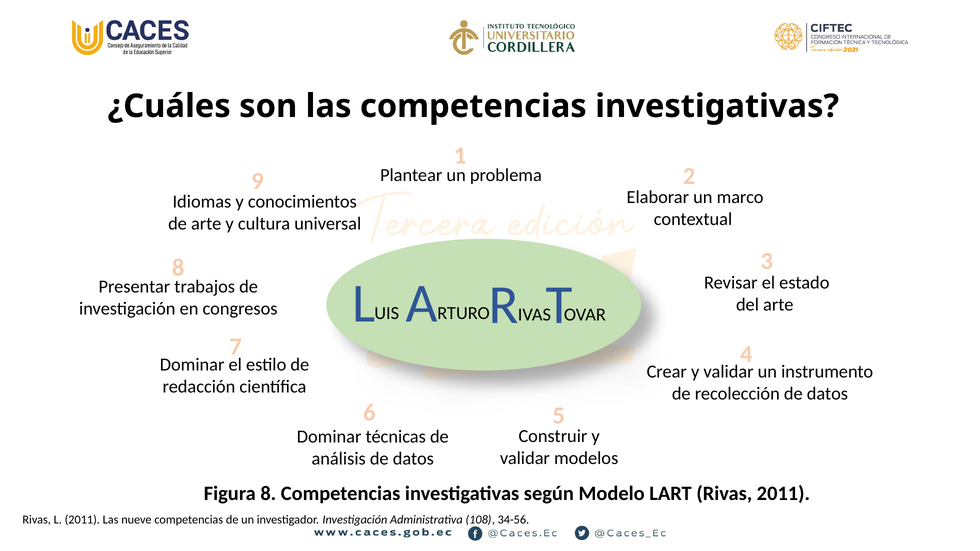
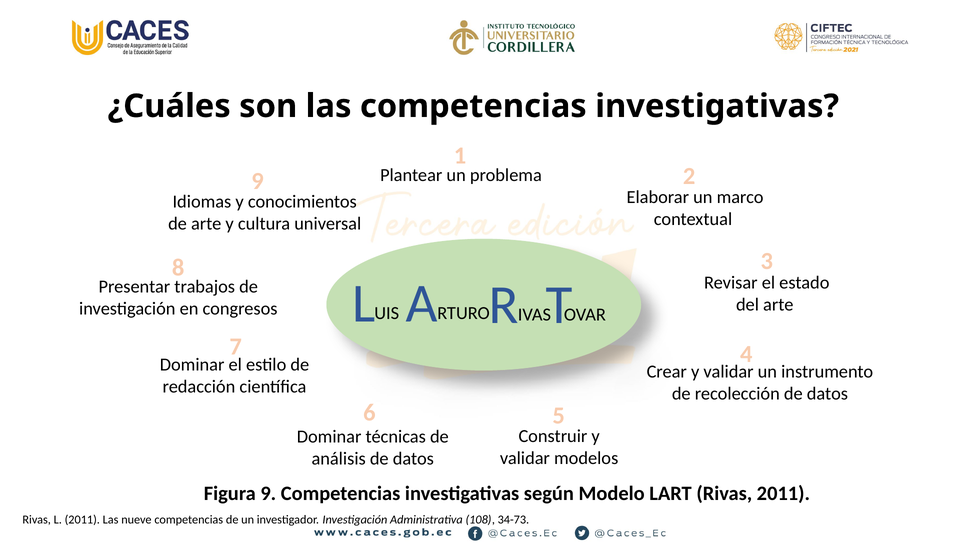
Figura 8: 8 -> 9 (268, 494)
34-56: 34-56 -> 34-73 (513, 520)
